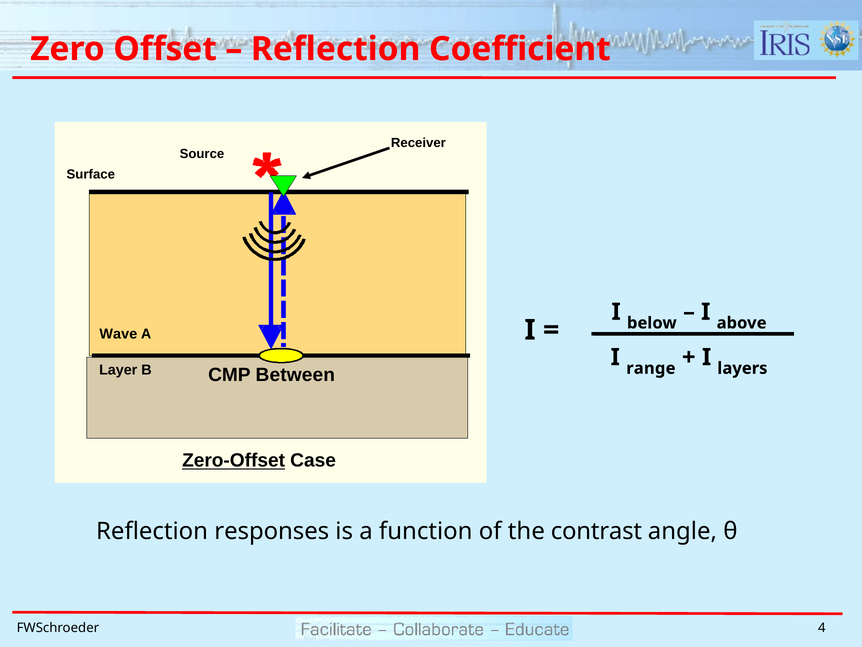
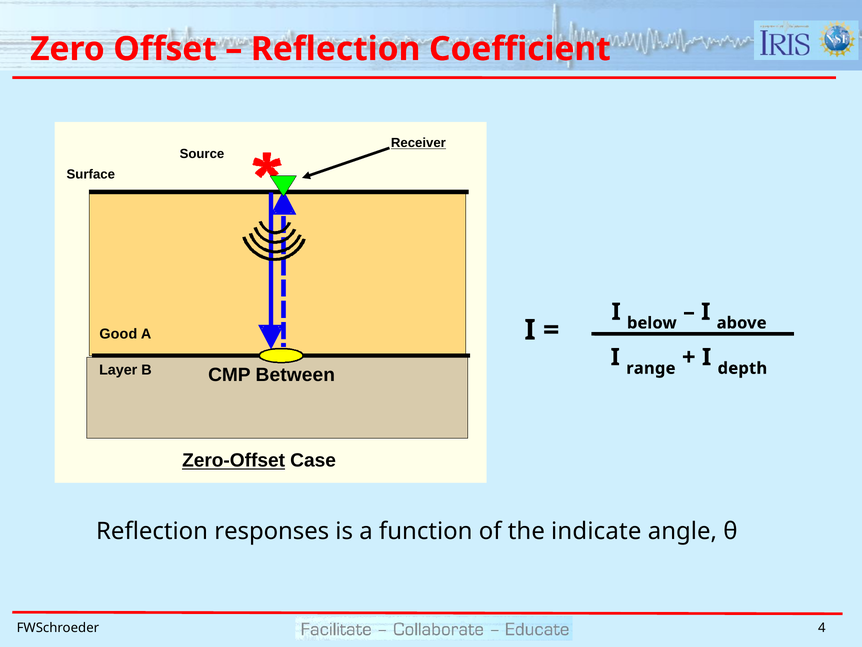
Receiver underline: none -> present (418, 143)
Wave: Wave -> Good (118, 334)
layers: layers -> depth (742, 368)
contrast: contrast -> indicate (596, 531)
